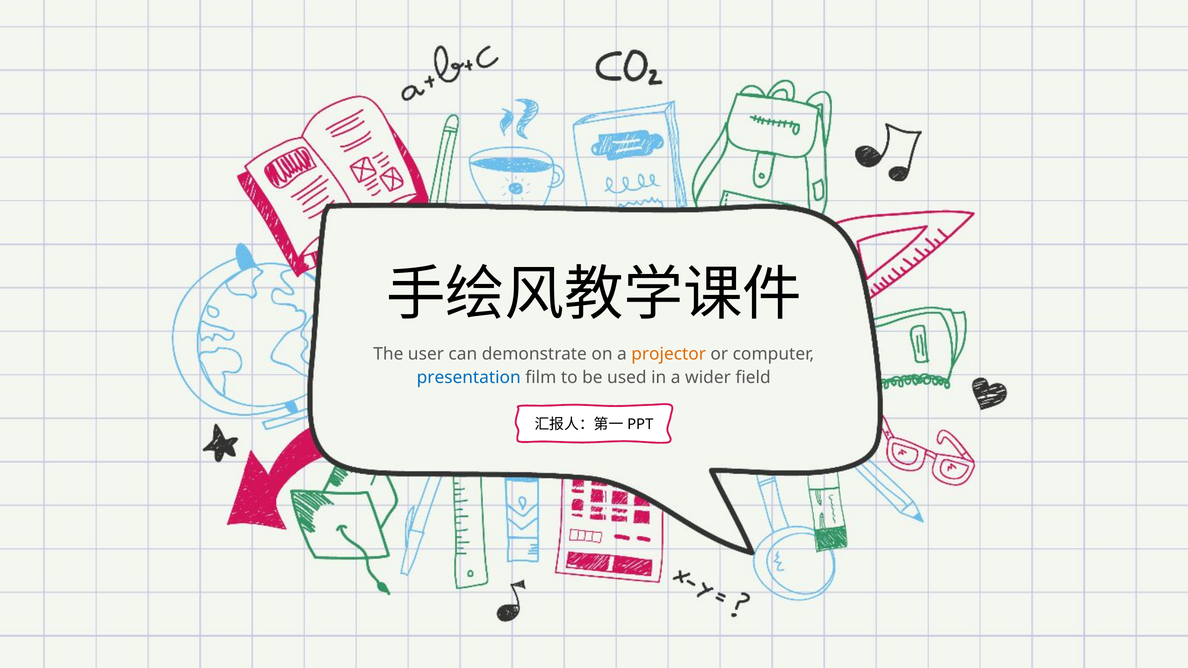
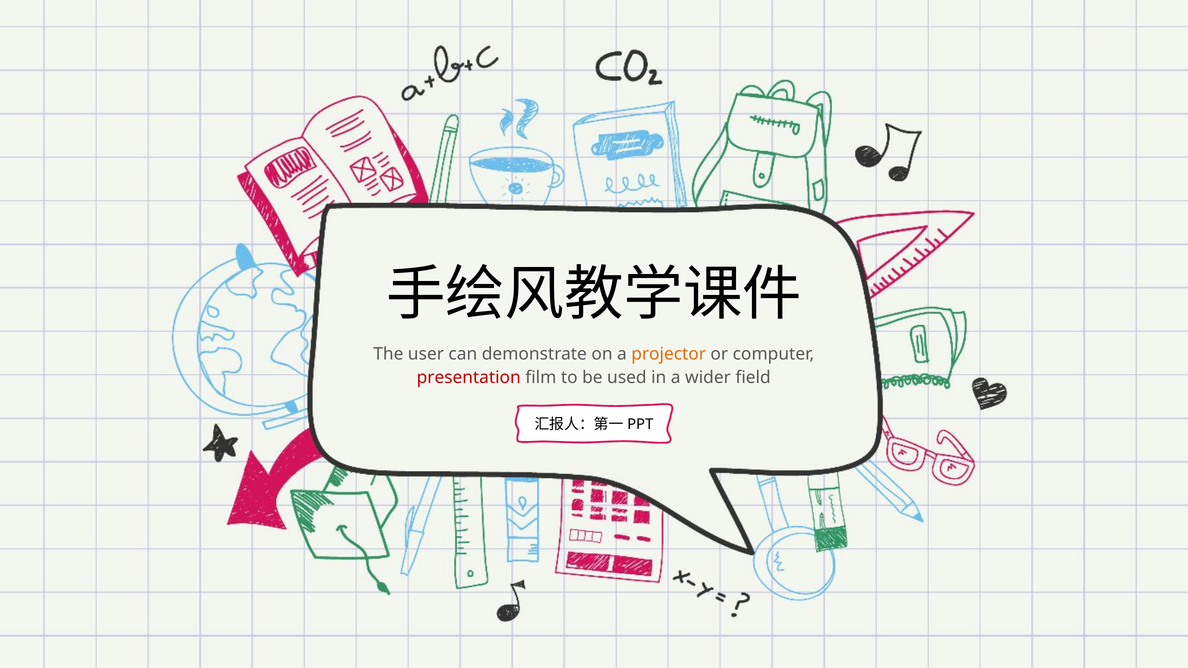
presentation colour: blue -> red (469, 378)
